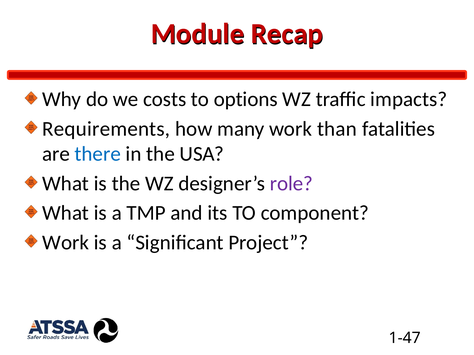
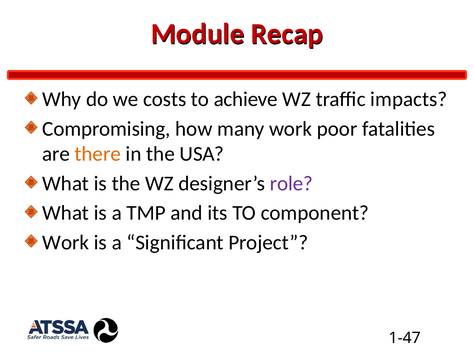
options: options -> achieve (246, 99)
Requirements: Requirements -> Compromising (106, 129)
than: than -> poor (337, 129)
there colour: blue -> orange (98, 154)
